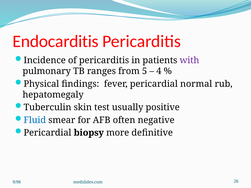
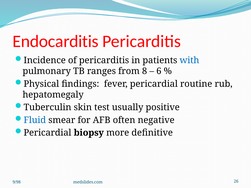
with colour: purple -> blue (189, 60)
5: 5 -> 8 (145, 71)
4: 4 -> 6 (159, 71)
normal: normal -> routine (196, 84)
